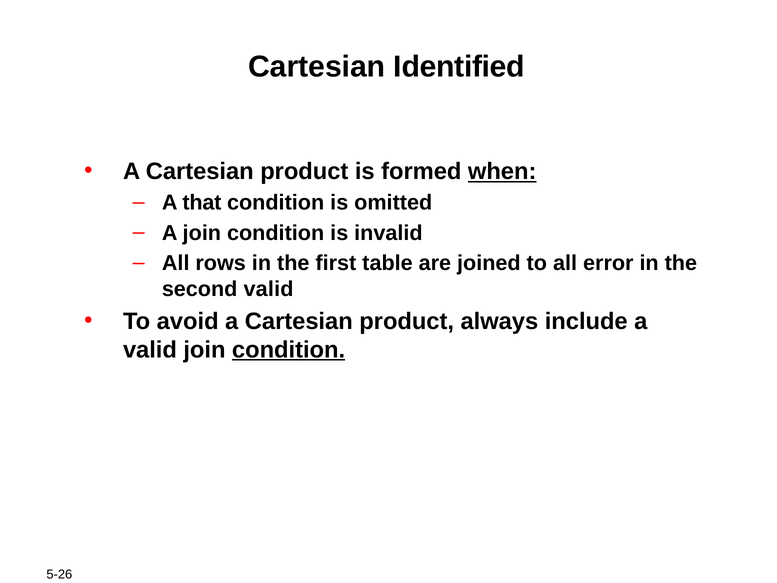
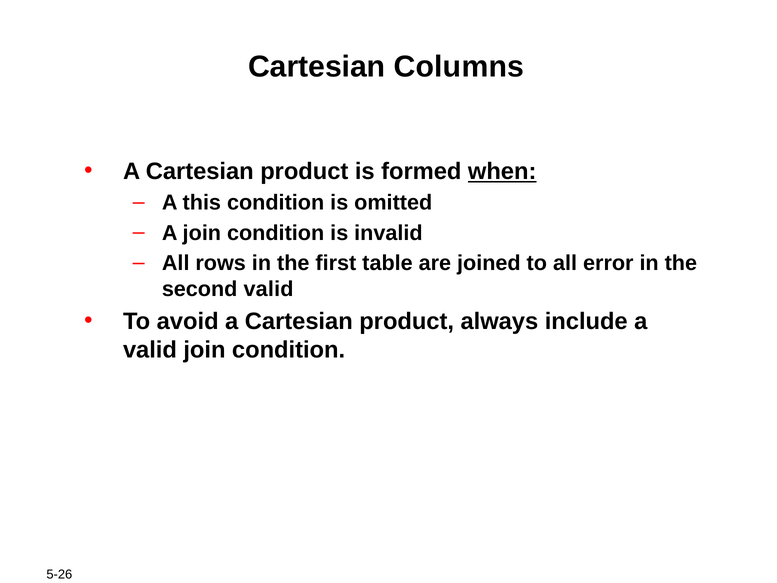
Identified: Identified -> Columns (459, 67)
that: that -> this (202, 203)
condition underline: present -> none (289, 350)
